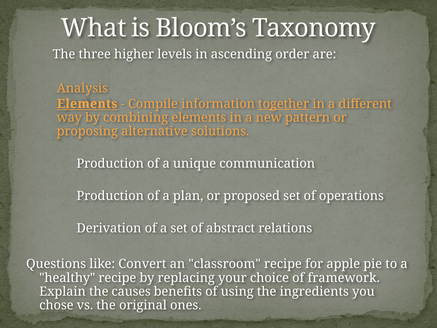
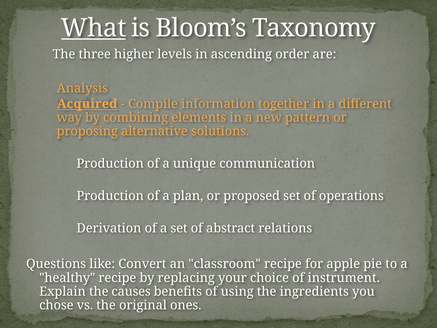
What underline: none -> present (94, 28)
Elements: Elements -> Acquired (87, 104)
framework: framework -> instrument (344, 278)
